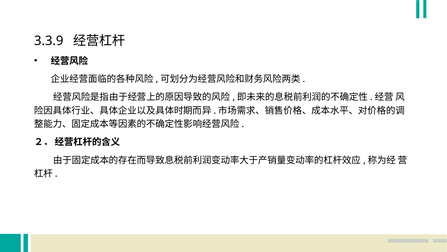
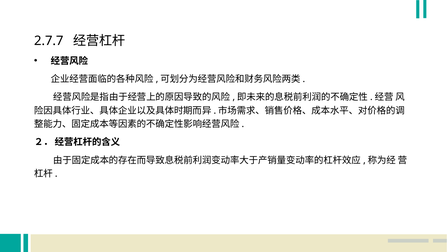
3.3.9: 3.3.9 -> 2.7.7 (49, 41)
